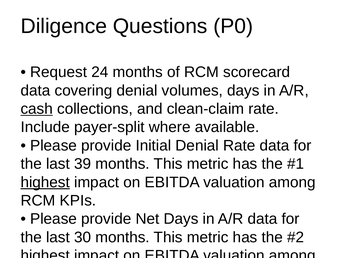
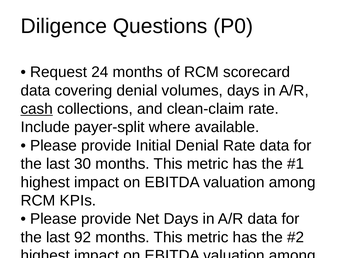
39: 39 -> 30 (83, 164)
highest underline: present -> none (45, 182)
30: 30 -> 92 (83, 237)
